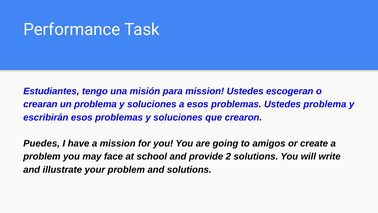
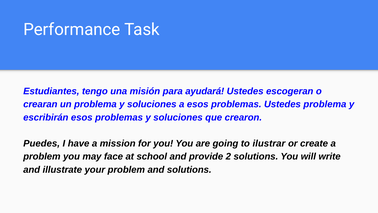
para mission: mission -> ayudará (205, 91)
amigos: amigos -> ilustrar (269, 143)
